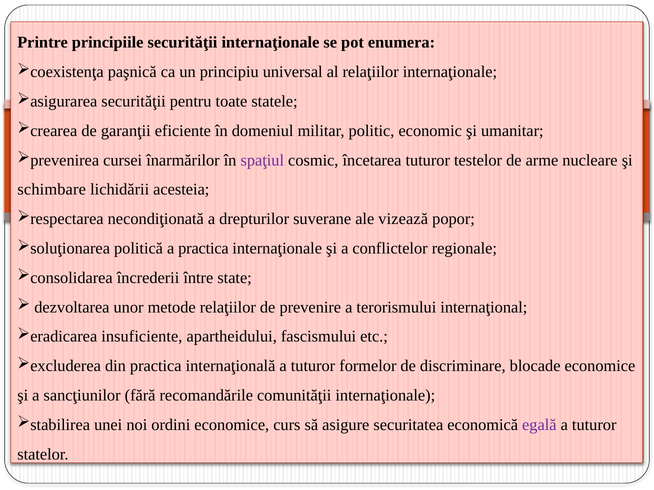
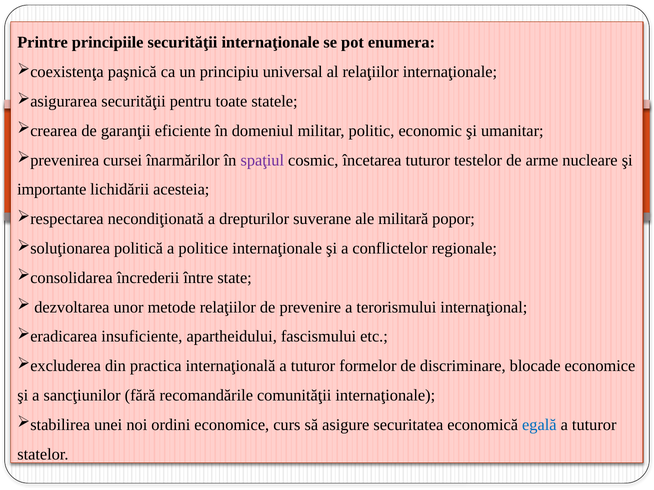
schimbare: schimbare -> importante (52, 190)
vizează: vizează -> militară (403, 219)
a practica: practica -> politice (203, 249)
egală colour: purple -> blue (539, 425)
